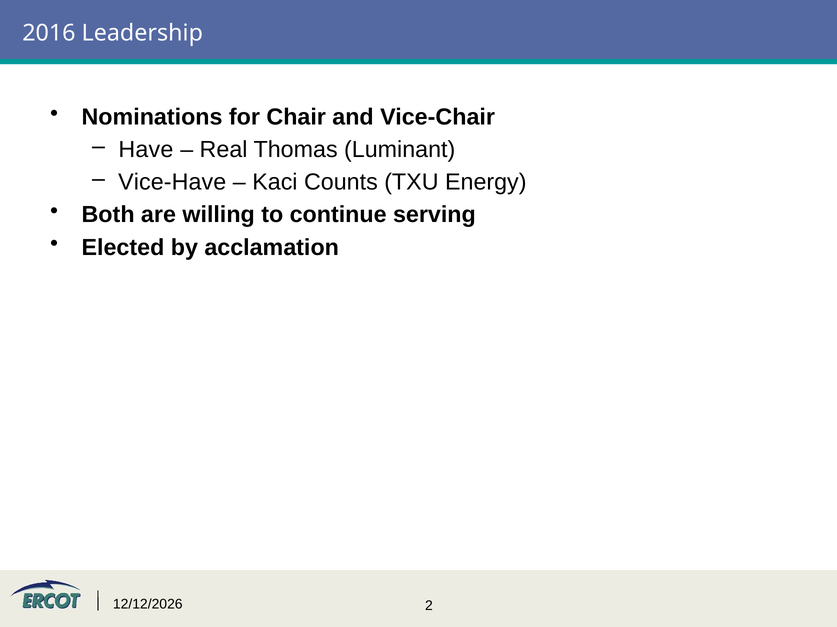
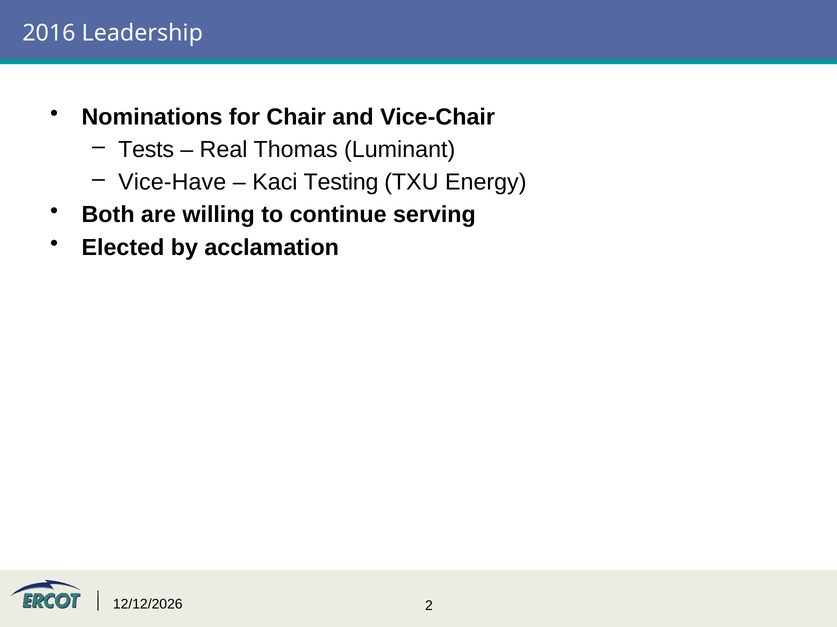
Have: Have -> Tests (146, 150)
Counts: Counts -> Testing (341, 183)
